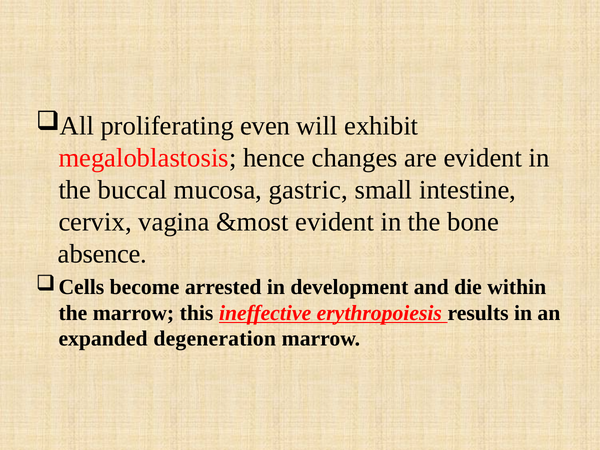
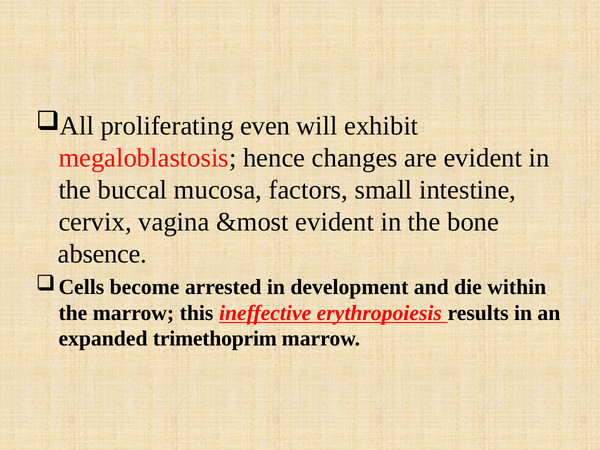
gastric: gastric -> factors (308, 190)
degeneration: degeneration -> trimethoprim (215, 339)
